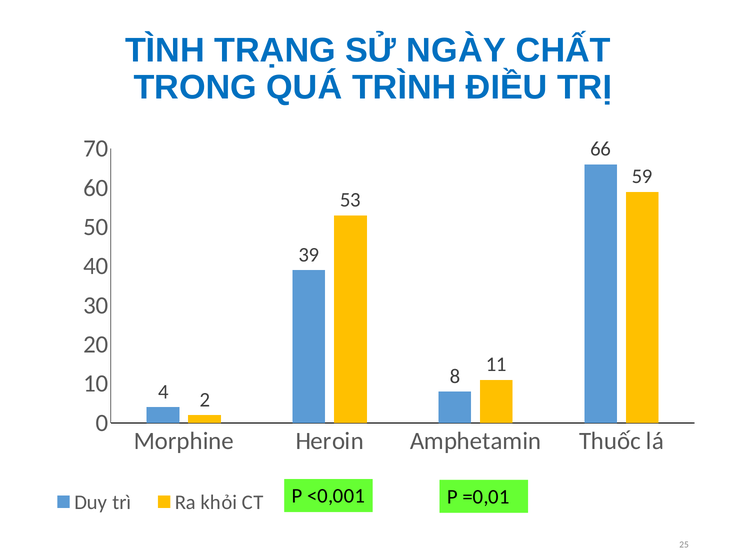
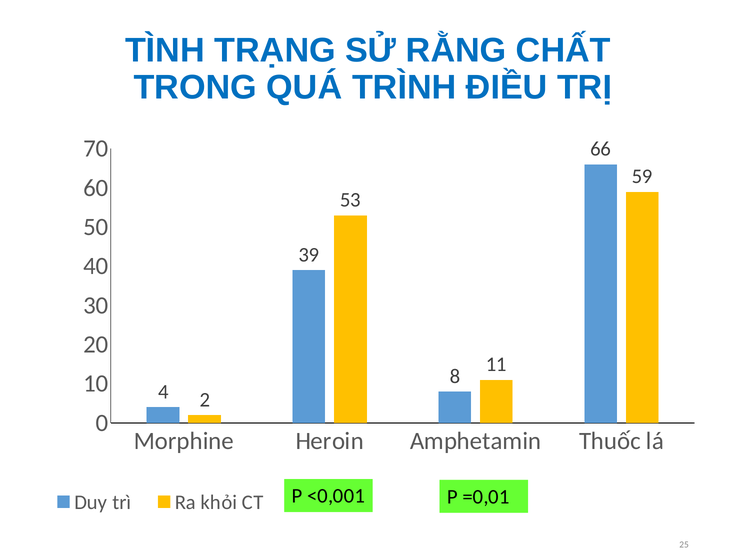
NGÀY: NGÀY -> RẰNG (456, 50)
